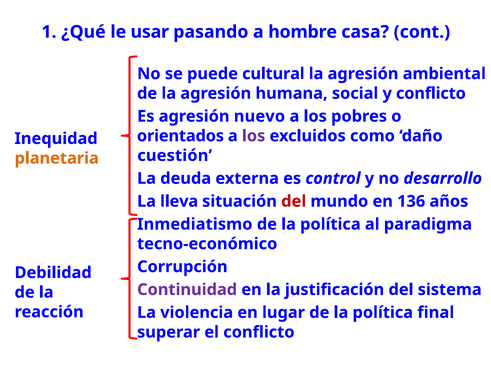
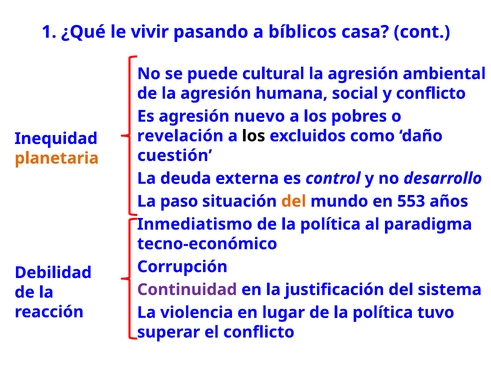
usar: usar -> vivir (150, 32)
hombre: hombre -> bíblicos (302, 32)
orientados: orientados -> revelación (180, 136)
los colour: purple -> black (254, 136)
lleva: lleva -> paso (179, 201)
del colour: red -> orange (294, 201)
136: 136 -> 553 (411, 201)
final: final -> tuvo (436, 313)
